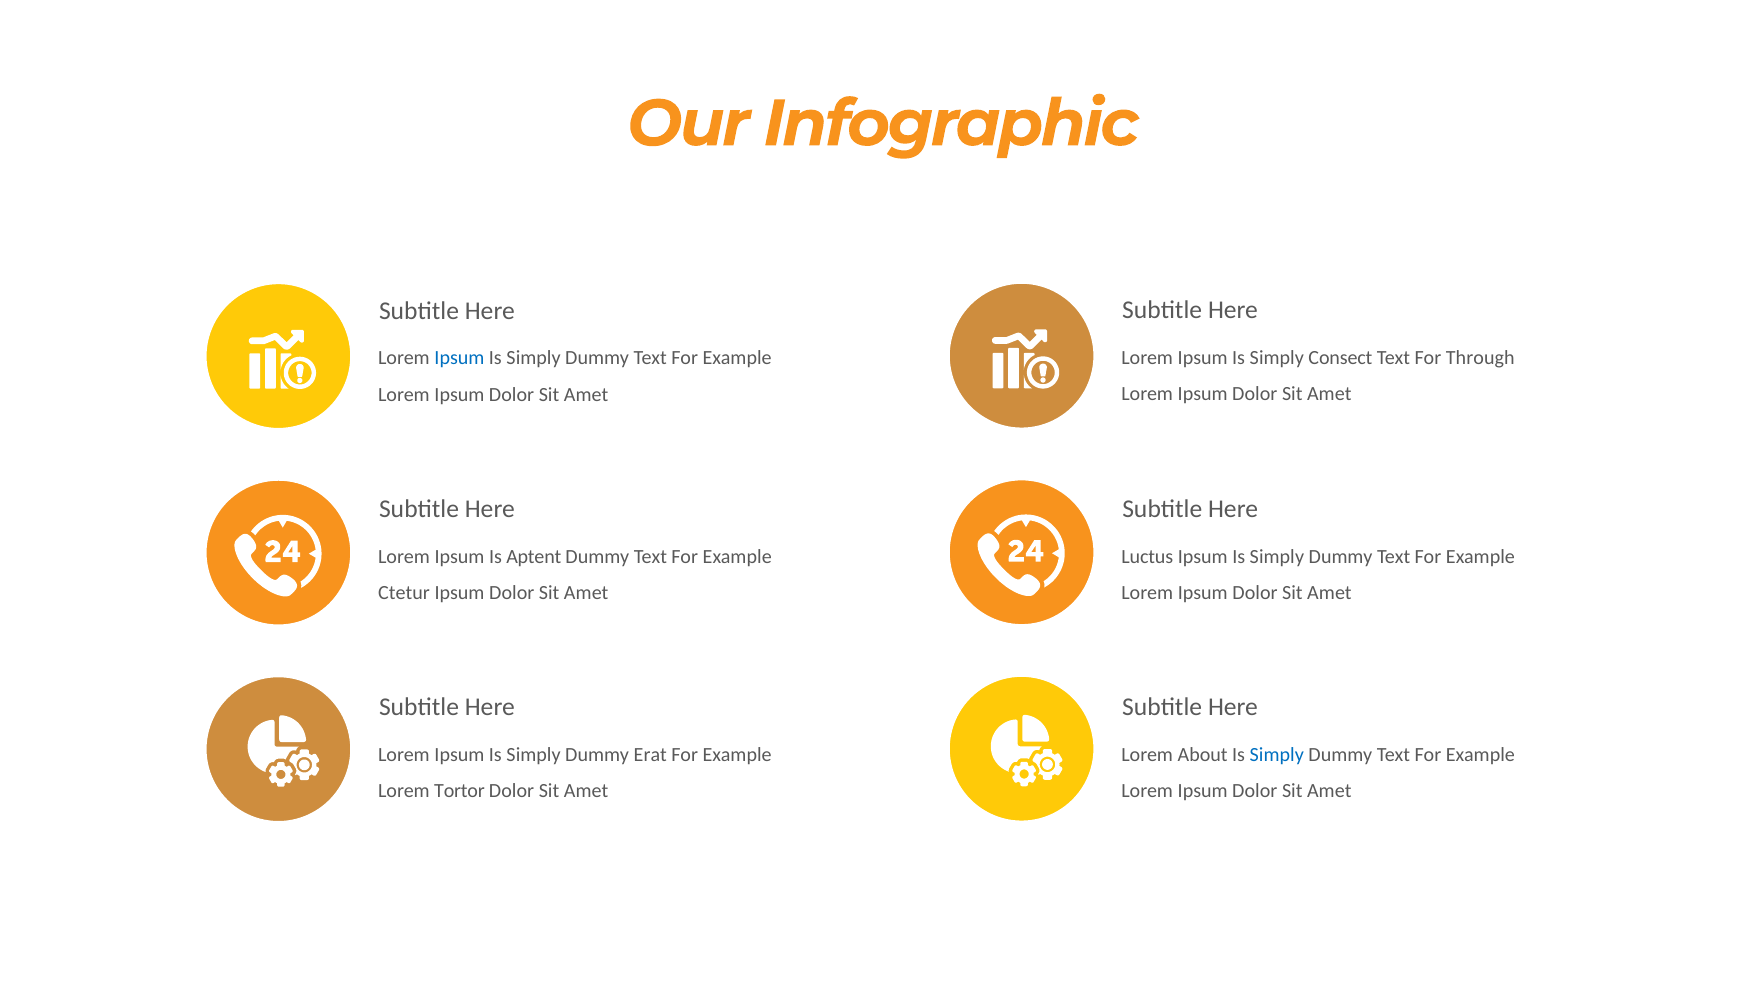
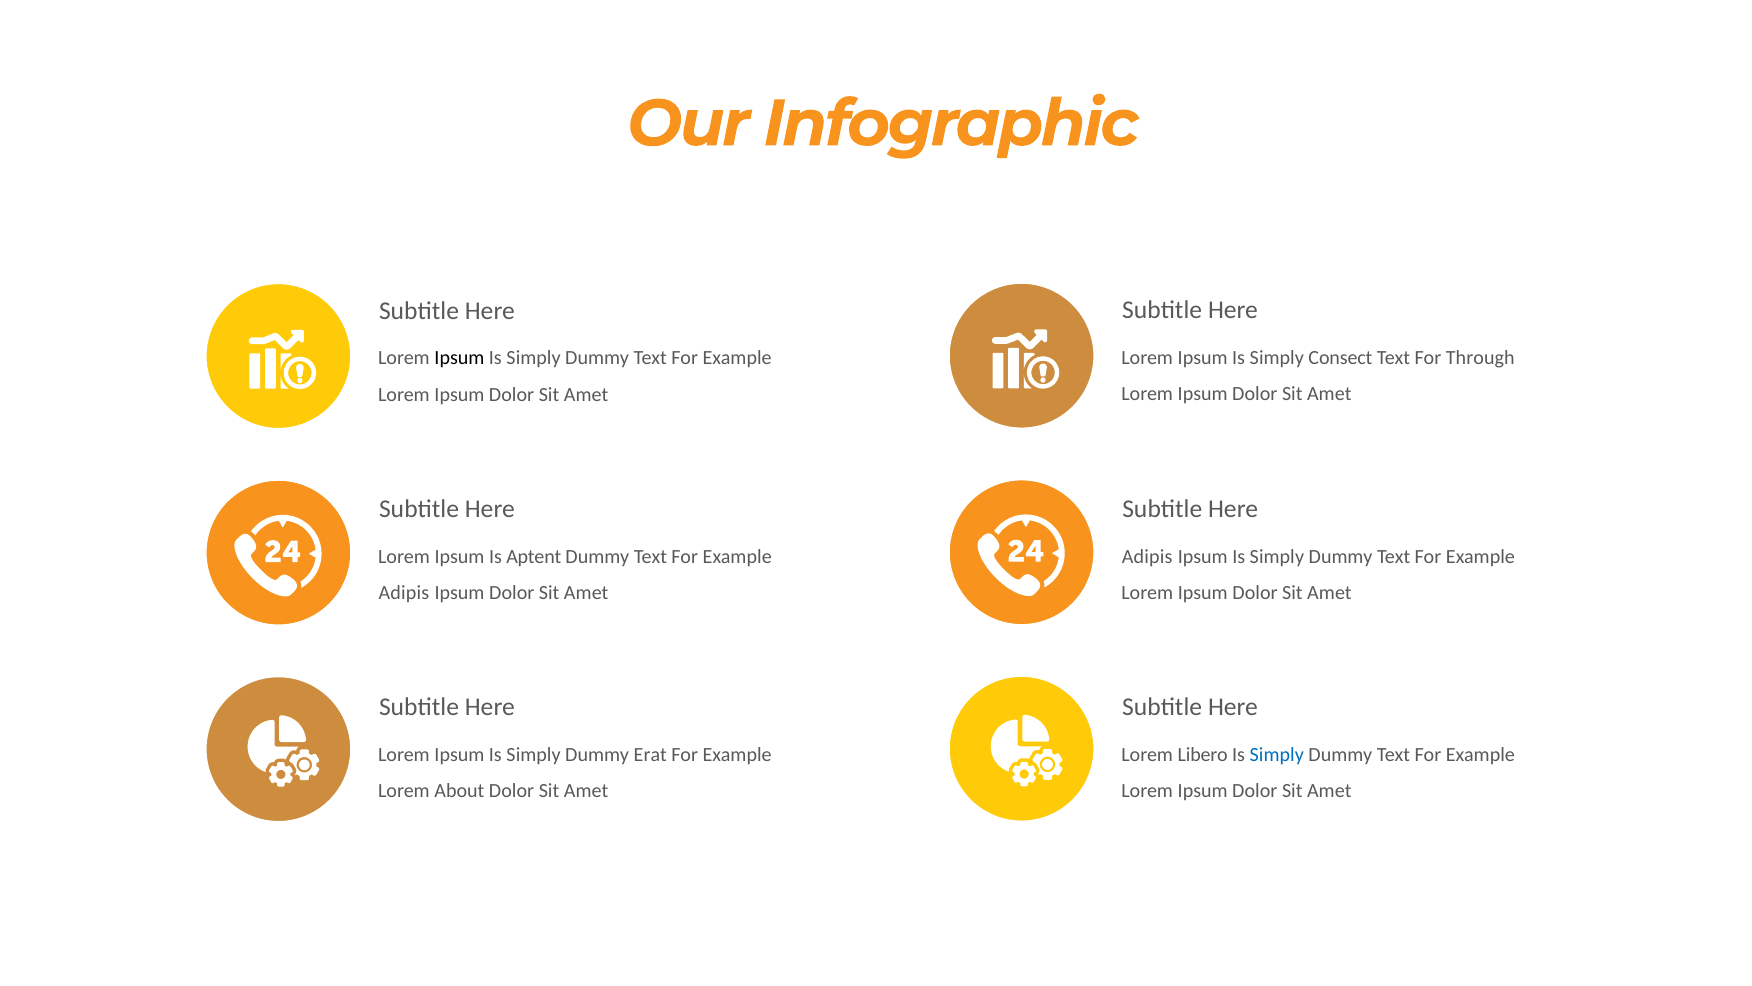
Ipsum colour: blue -> black (459, 358)
Luctus: Luctus -> Adipis (1147, 556)
Ctetur: Ctetur -> Adipis (404, 593)
About: About -> Libero (1203, 754)
Tortor: Tortor -> About (459, 791)
